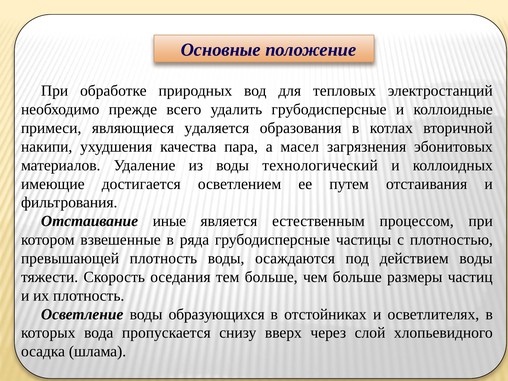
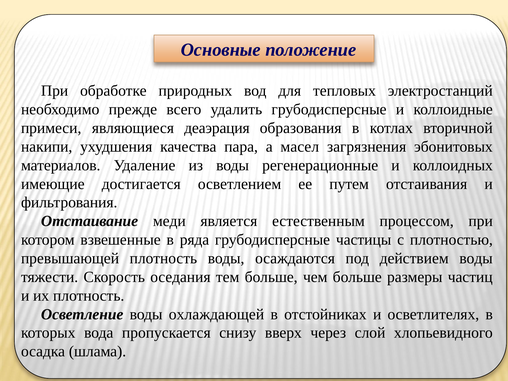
удаляется: удаляется -> деаэрация (217, 128)
технологический: технологический -> регенерационные (320, 165)
иные: иные -> меди (169, 221)
образующихся: образующихся -> охлаждающей (216, 314)
